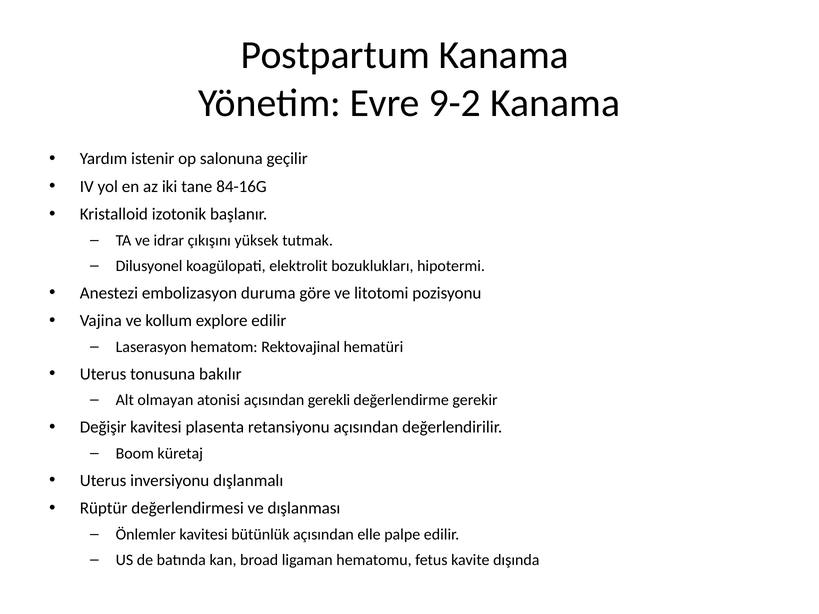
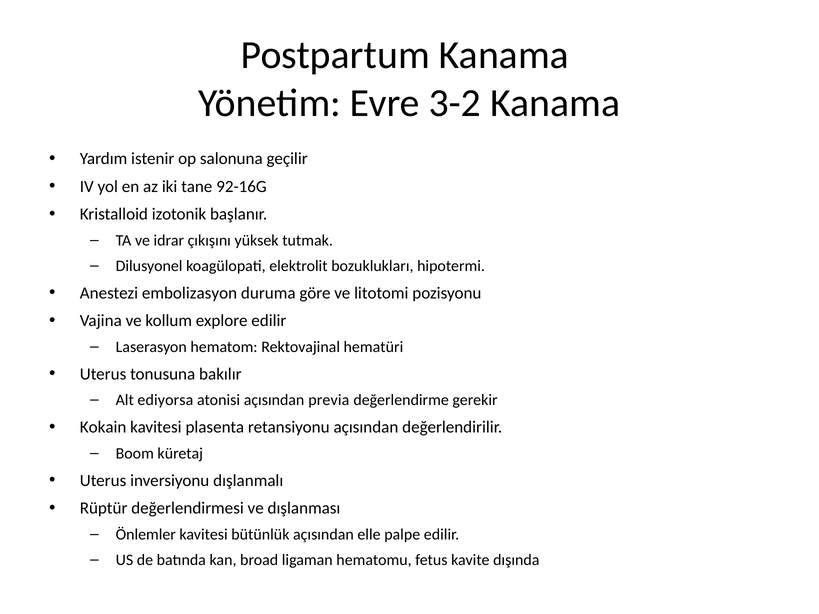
9-2: 9-2 -> 3-2 (455, 103)
84-16G: 84-16G -> 92-16G (242, 187)
olmayan: olmayan -> ediyorsa (165, 400)
gerekli: gerekli -> previa (329, 400)
Değişir: Değişir -> Kokain (103, 427)
